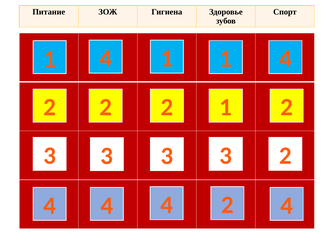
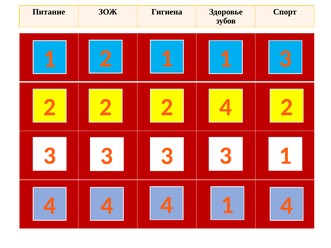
4: 4 -> 2 (106, 58)
1 1 4: 4 -> 3 (285, 59)
2 1: 1 -> 4 (226, 107)
3 2: 2 -> 1 (285, 156)
4 4 2: 2 -> 1 (227, 205)
